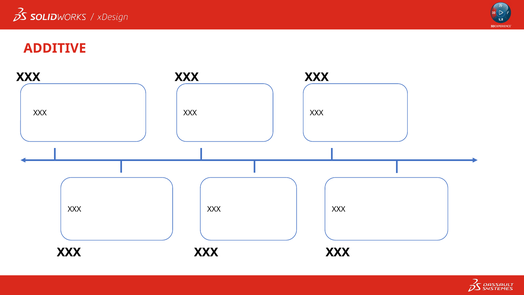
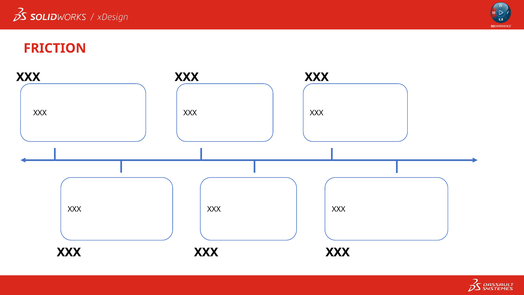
ADDITIVE: ADDITIVE -> FRICTION (55, 48)
